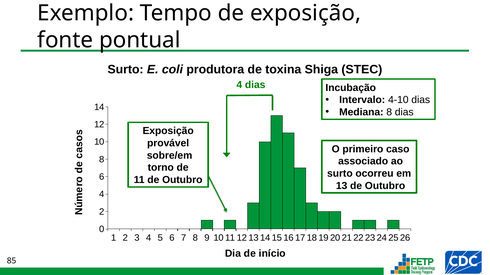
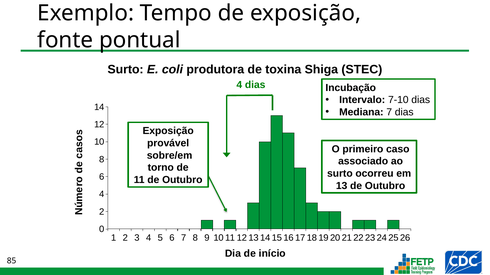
4-10: 4-10 -> 7-10 (398, 100)
Mediana 8: 8 -> 7 (389, 112)
